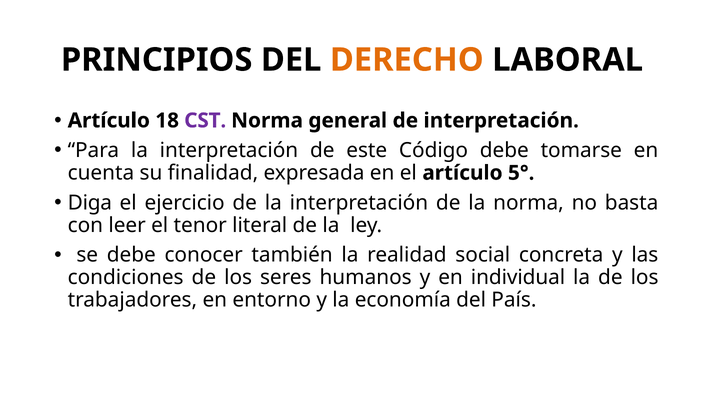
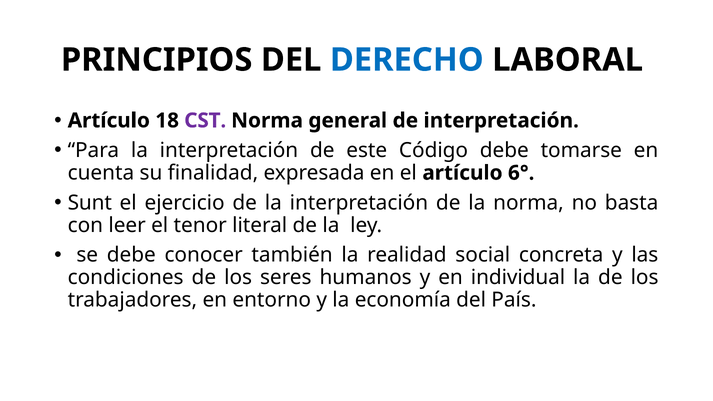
DERECHO colour: orange -> blue (407, 60)
5°: 5° -> 6° (521, 173)
Diga: Diga -> Sunt (90, 203)
